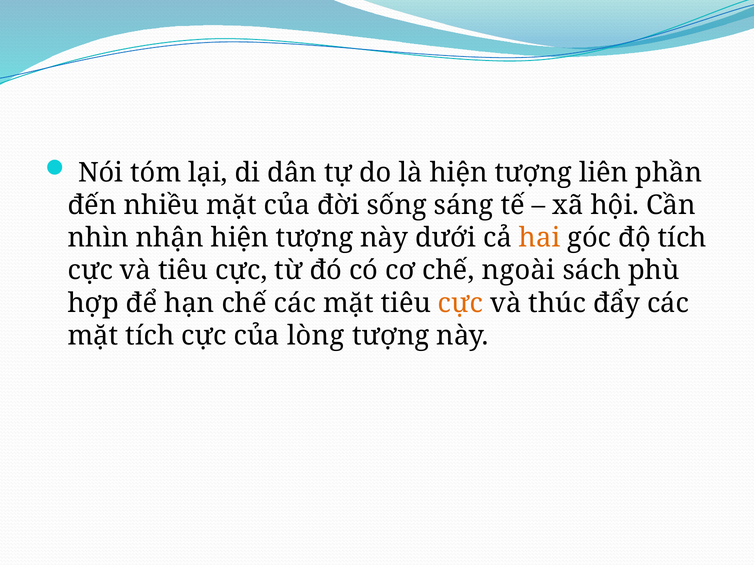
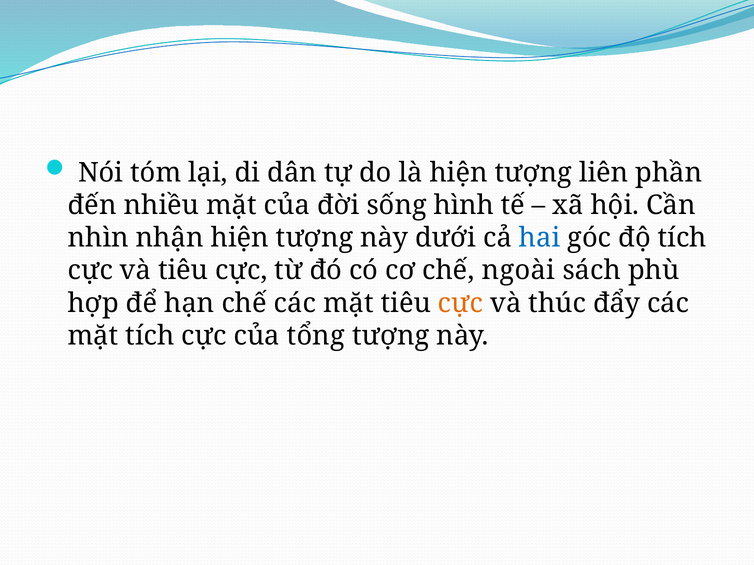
sáng: sáng -> hình (464, 205)
hai colour: orange -> blue (540, 238)
lòng: lòng -> tổng (316, 336)
